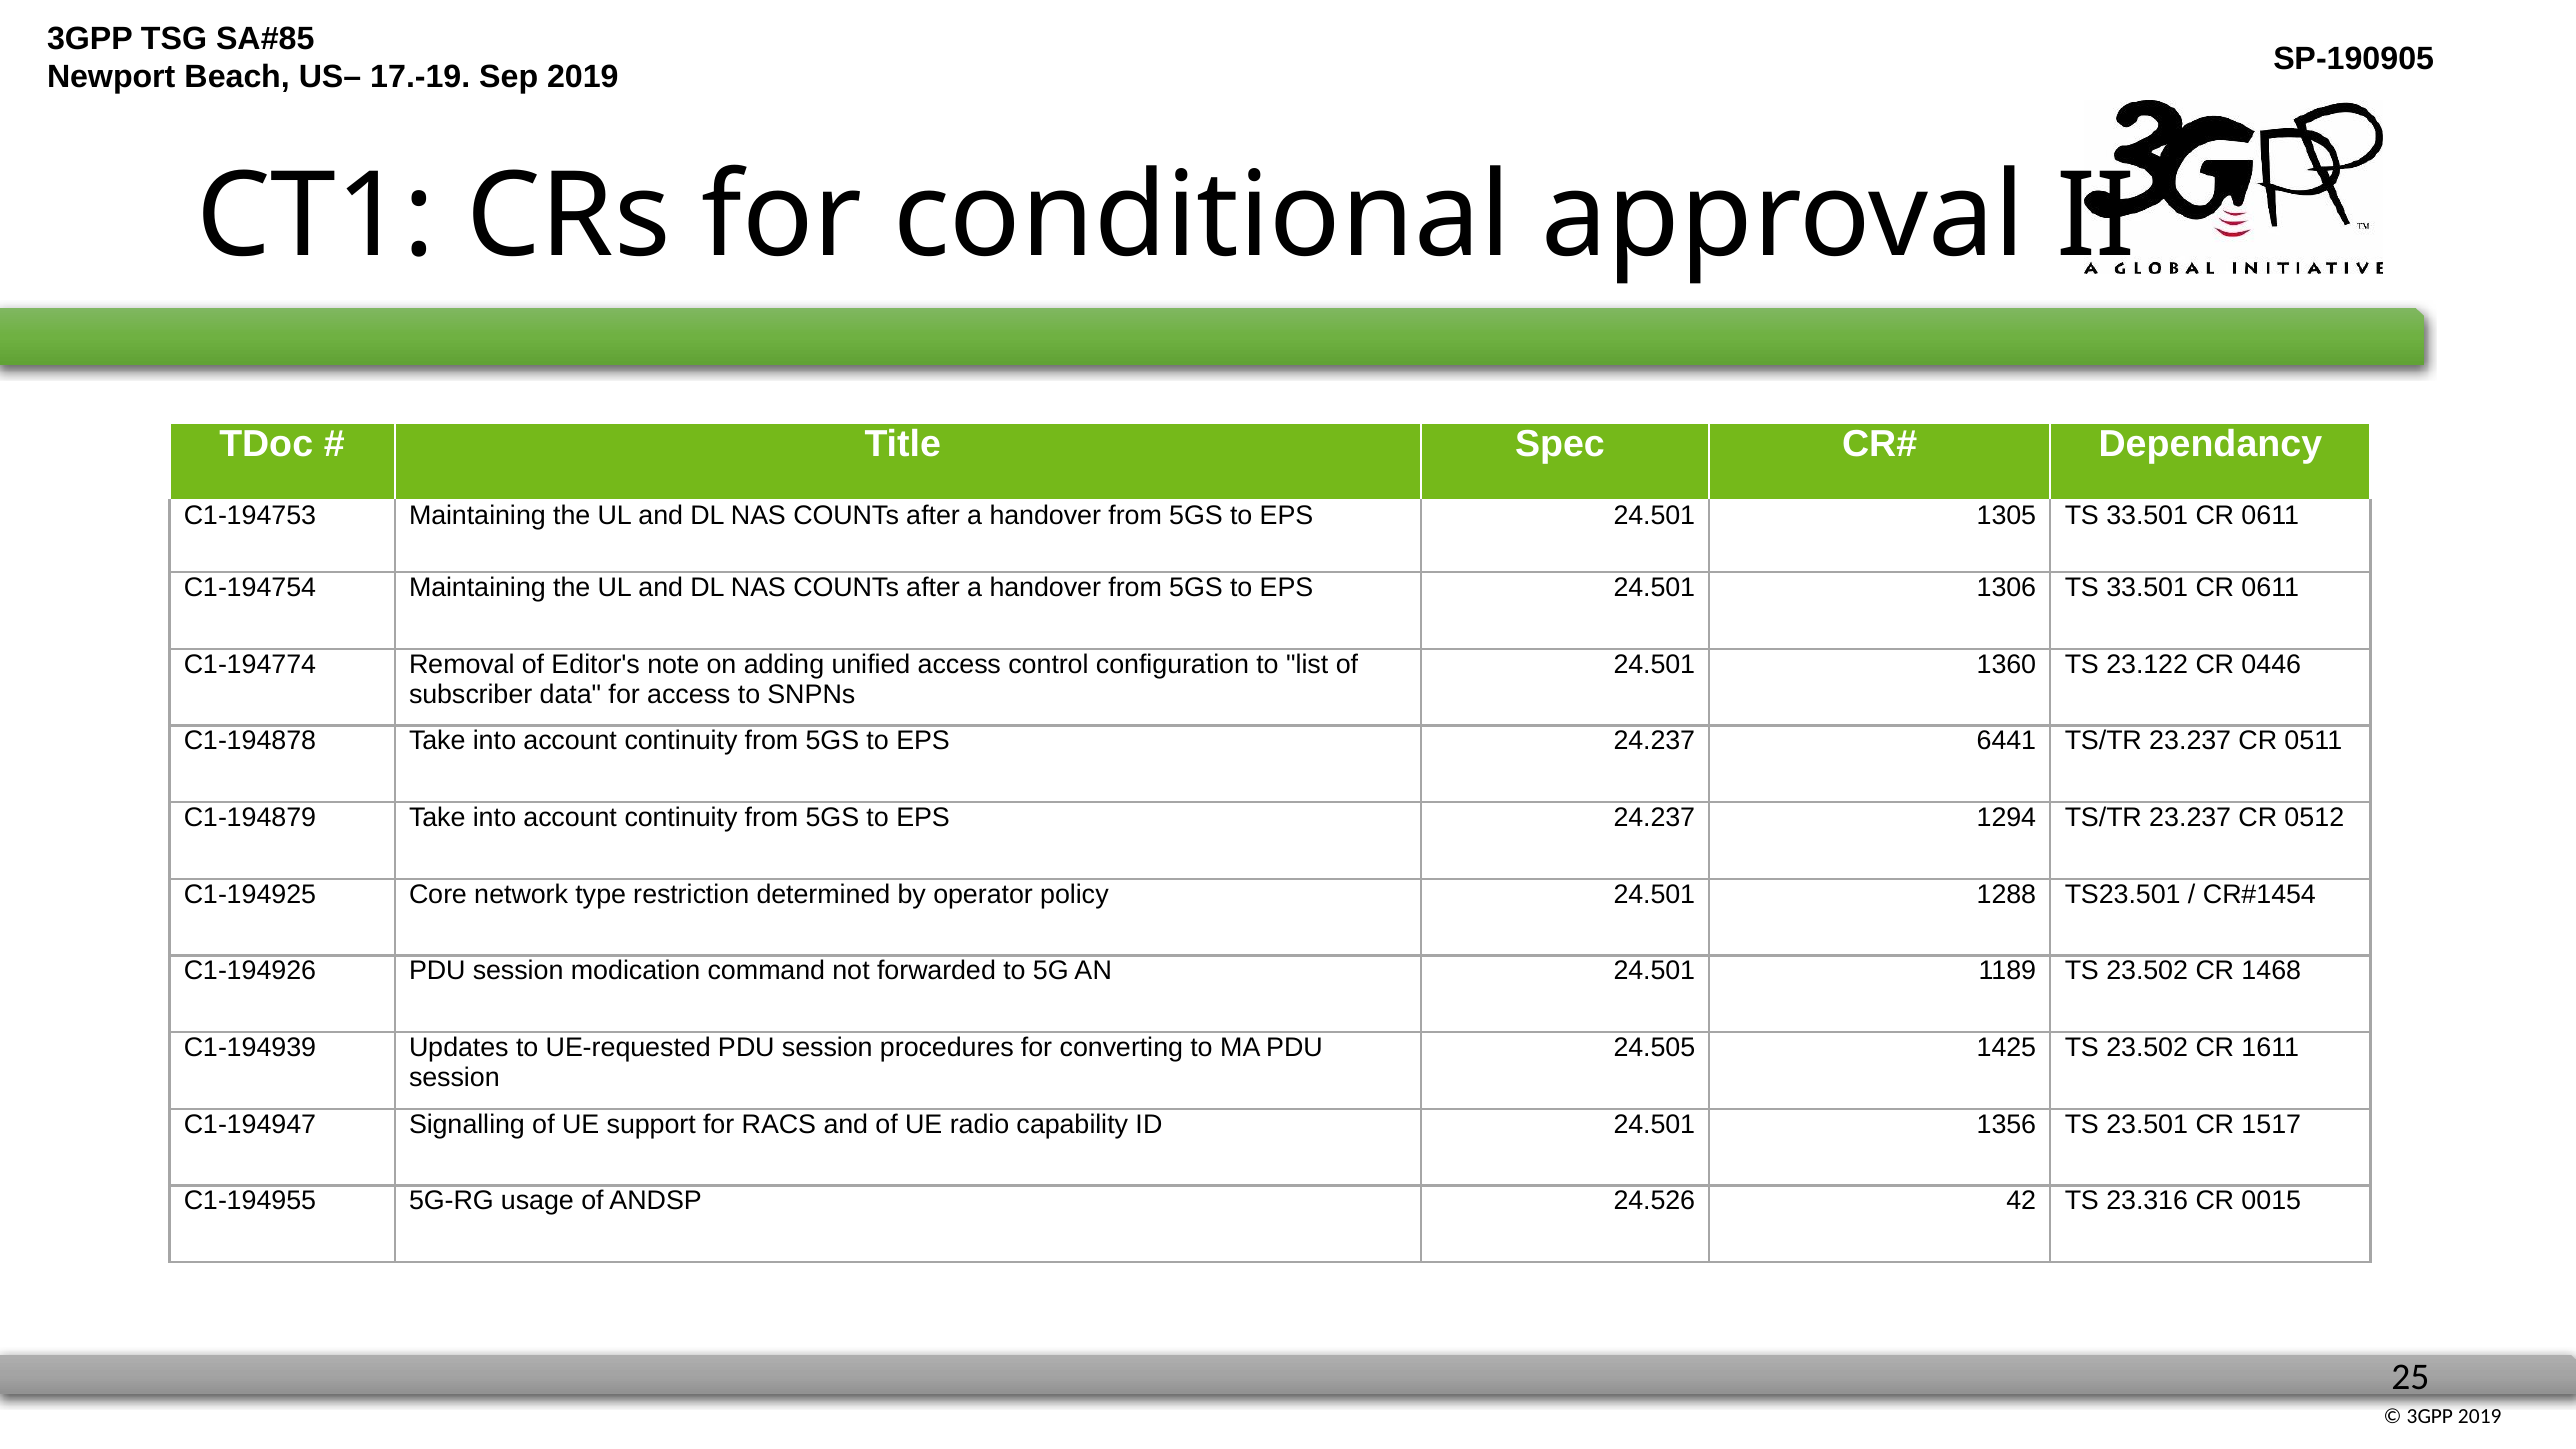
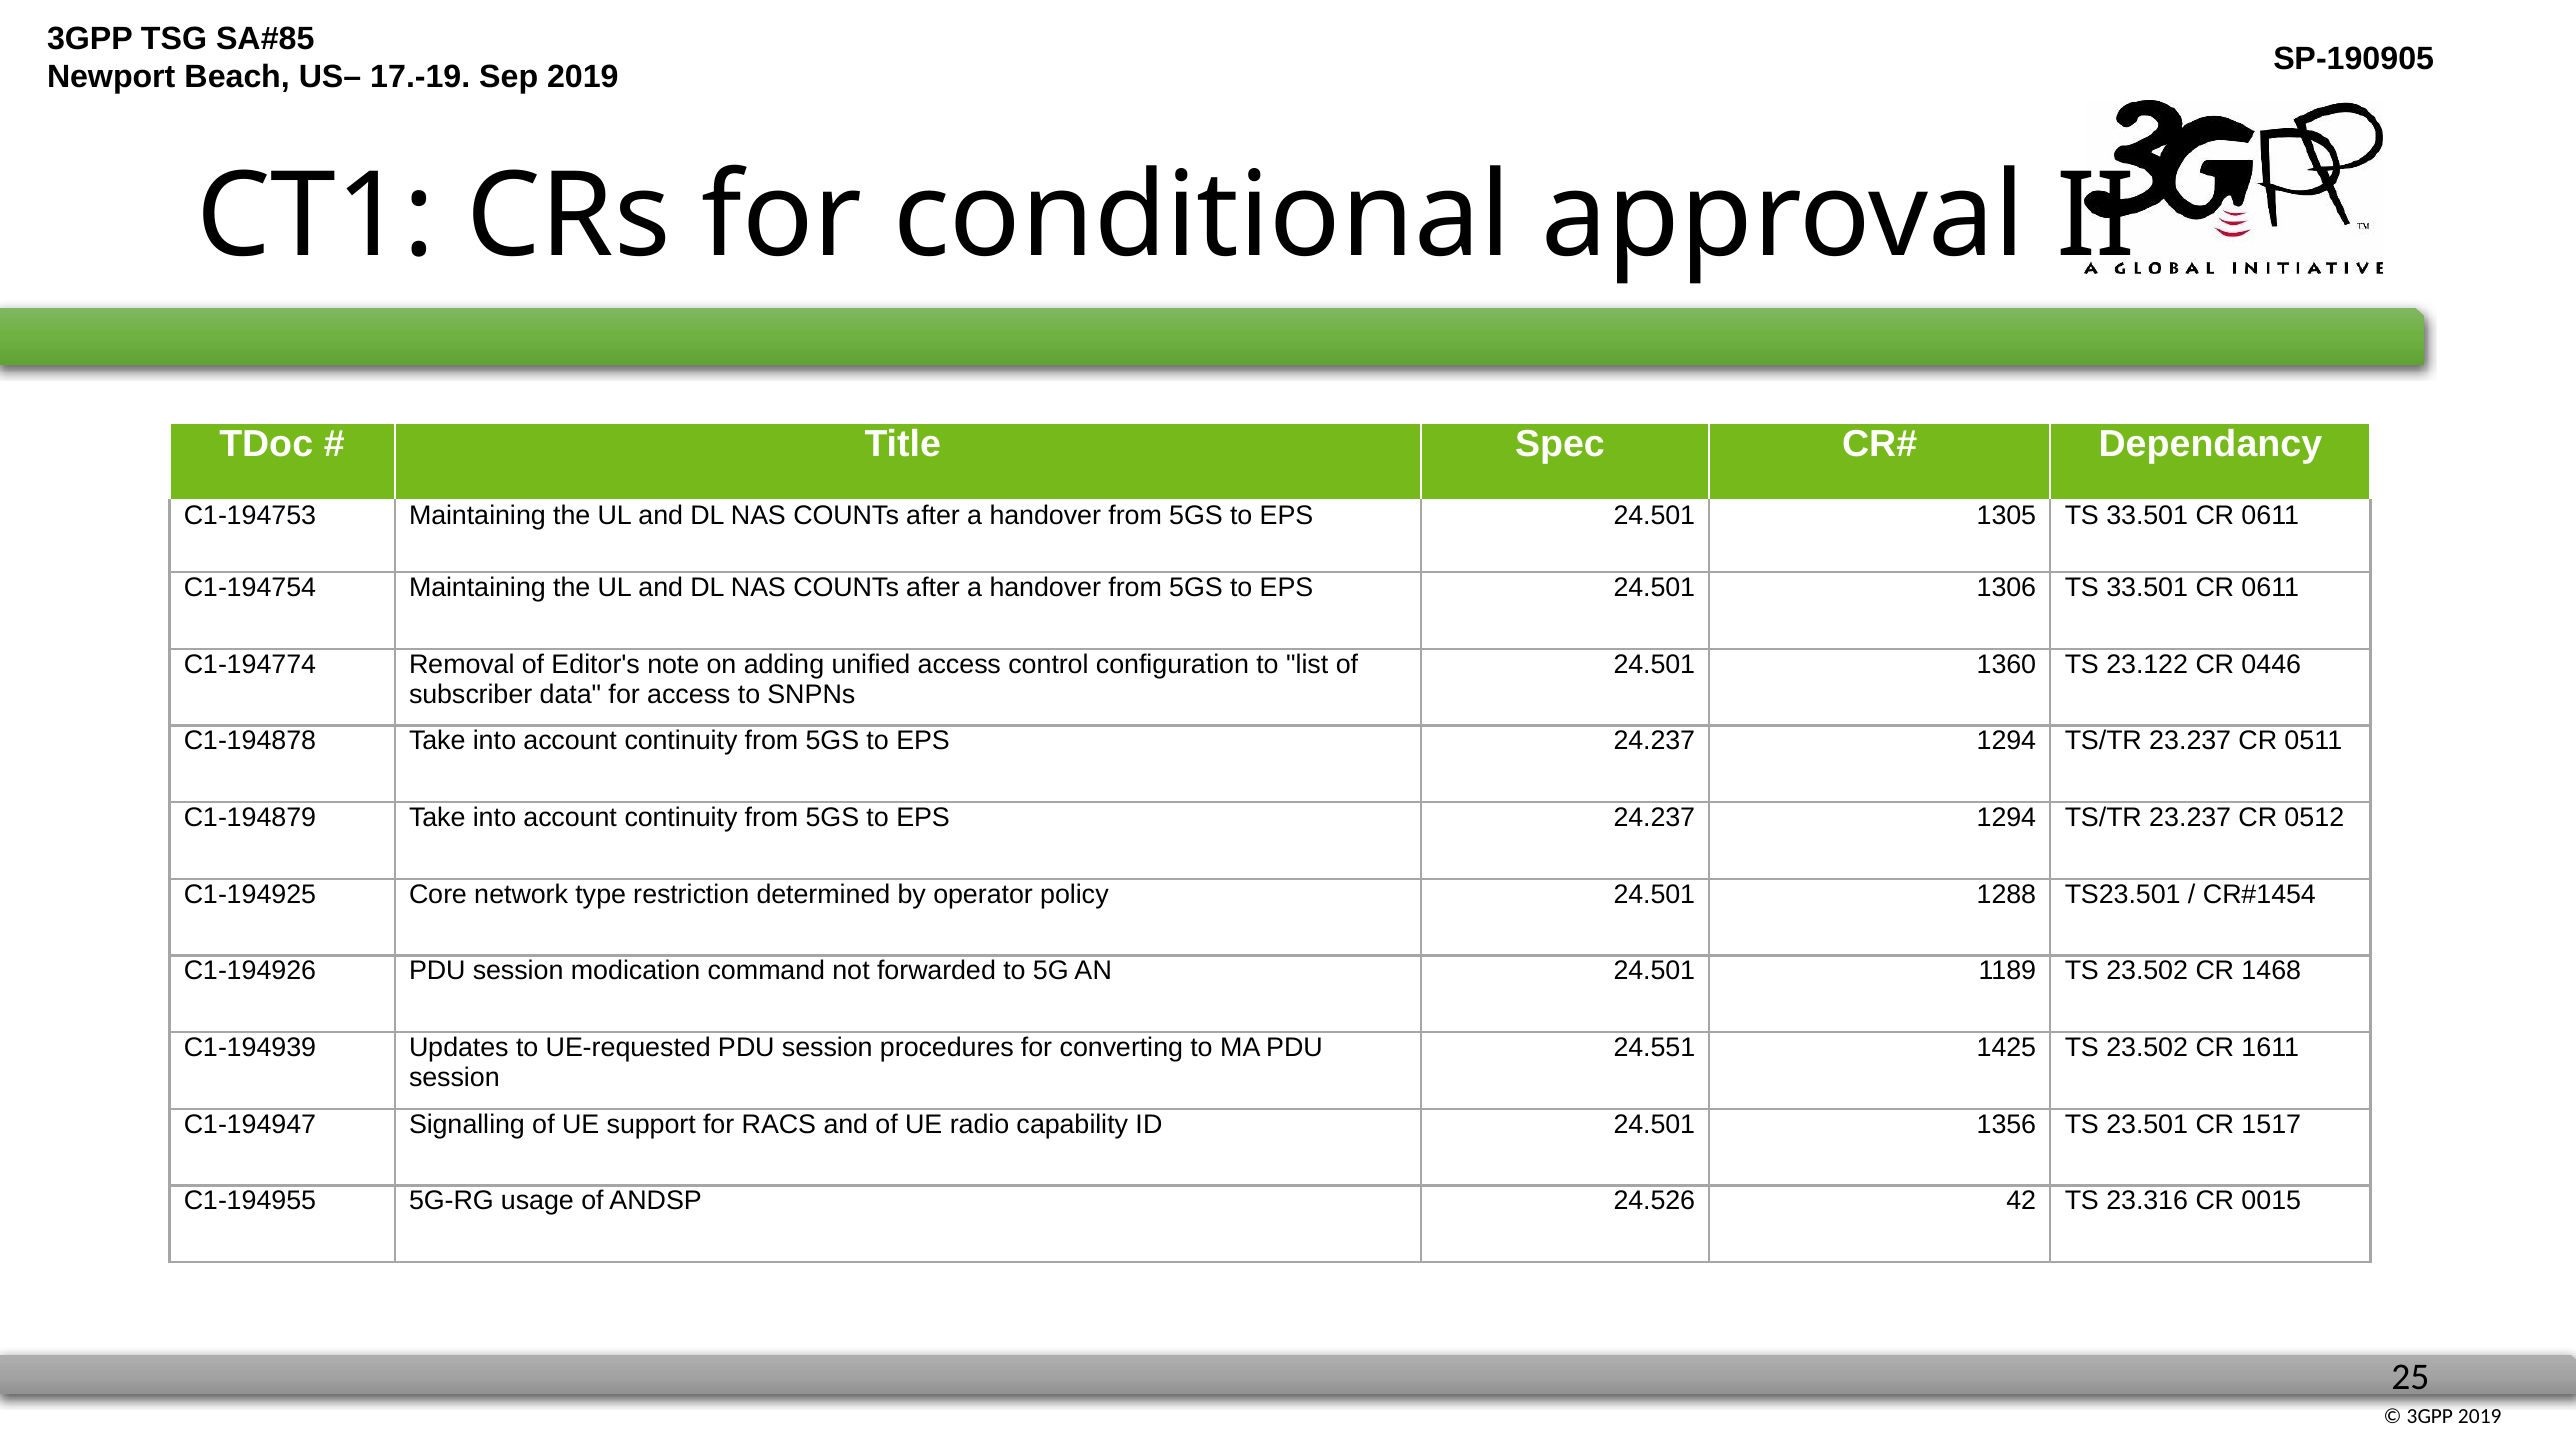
6441: 6441 -> 1294 (2006, 741)
24.505: 24.505 -> 24.551 (1654, 1048)
